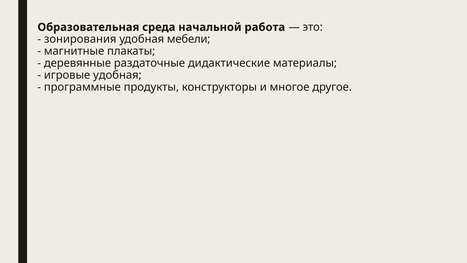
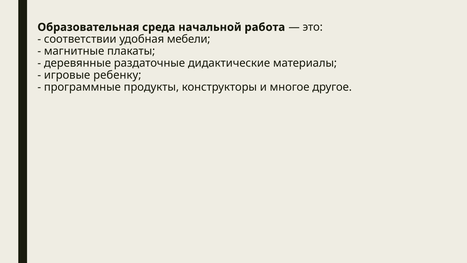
зонирования: зонирования -> соответствии (80, 39)
игровые удобная: удобная -> ребенку (117, 75)
